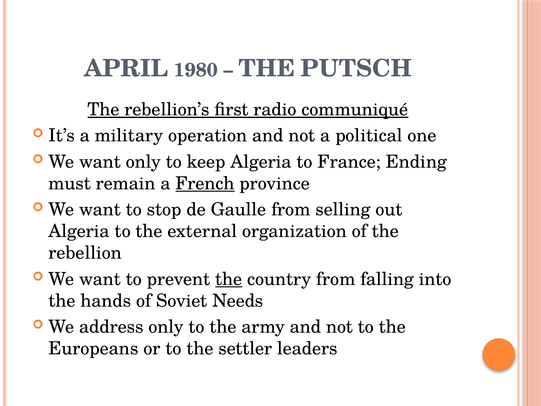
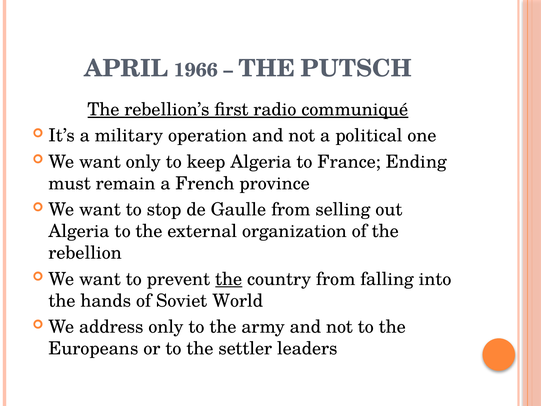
1980: 1980 -> 1966 (196, 70)
French underline: present -> none (205, 183)
Needs: Needs -> World (238, 301)
